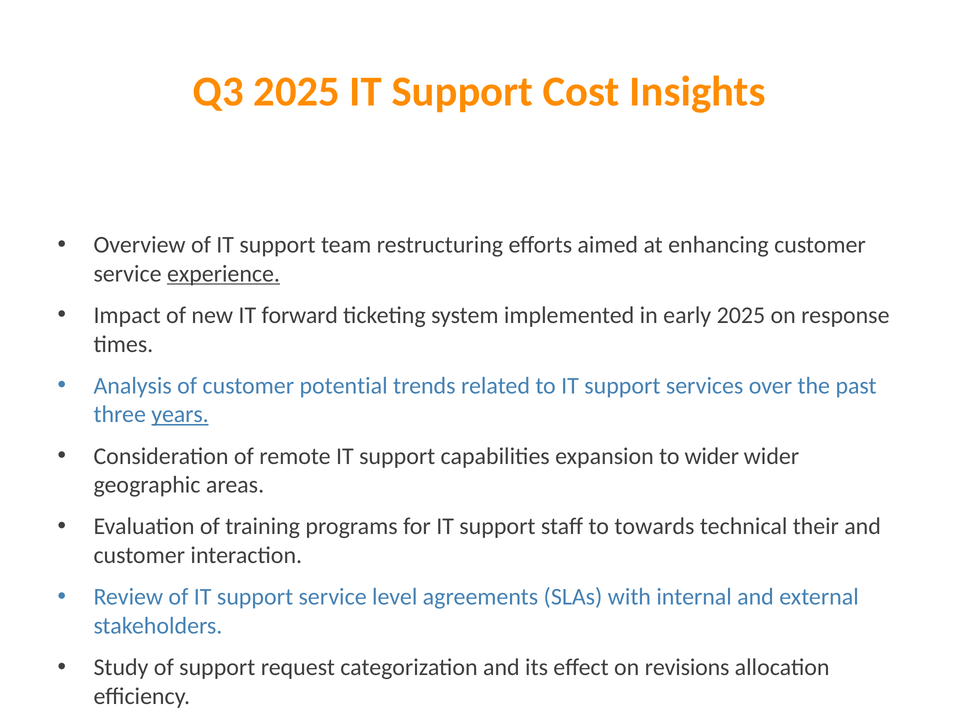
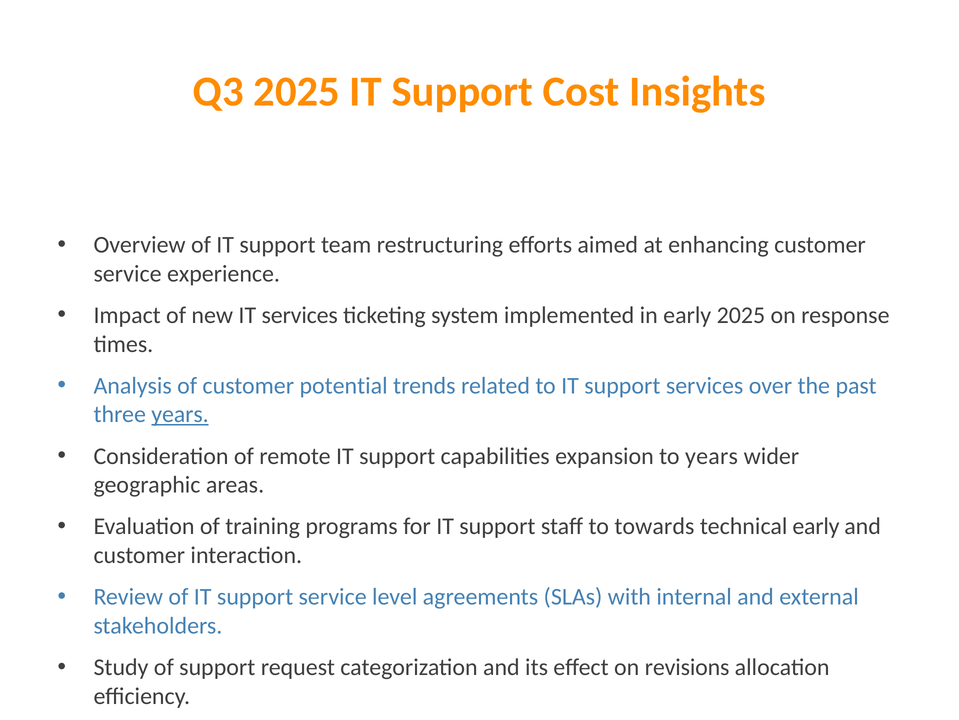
experience underline: present -> none (224, 273)
IT forward: forward -> services (300, 315)
to wider: wider -> years (712, 456)
technical their: their -> early (816, 526)
